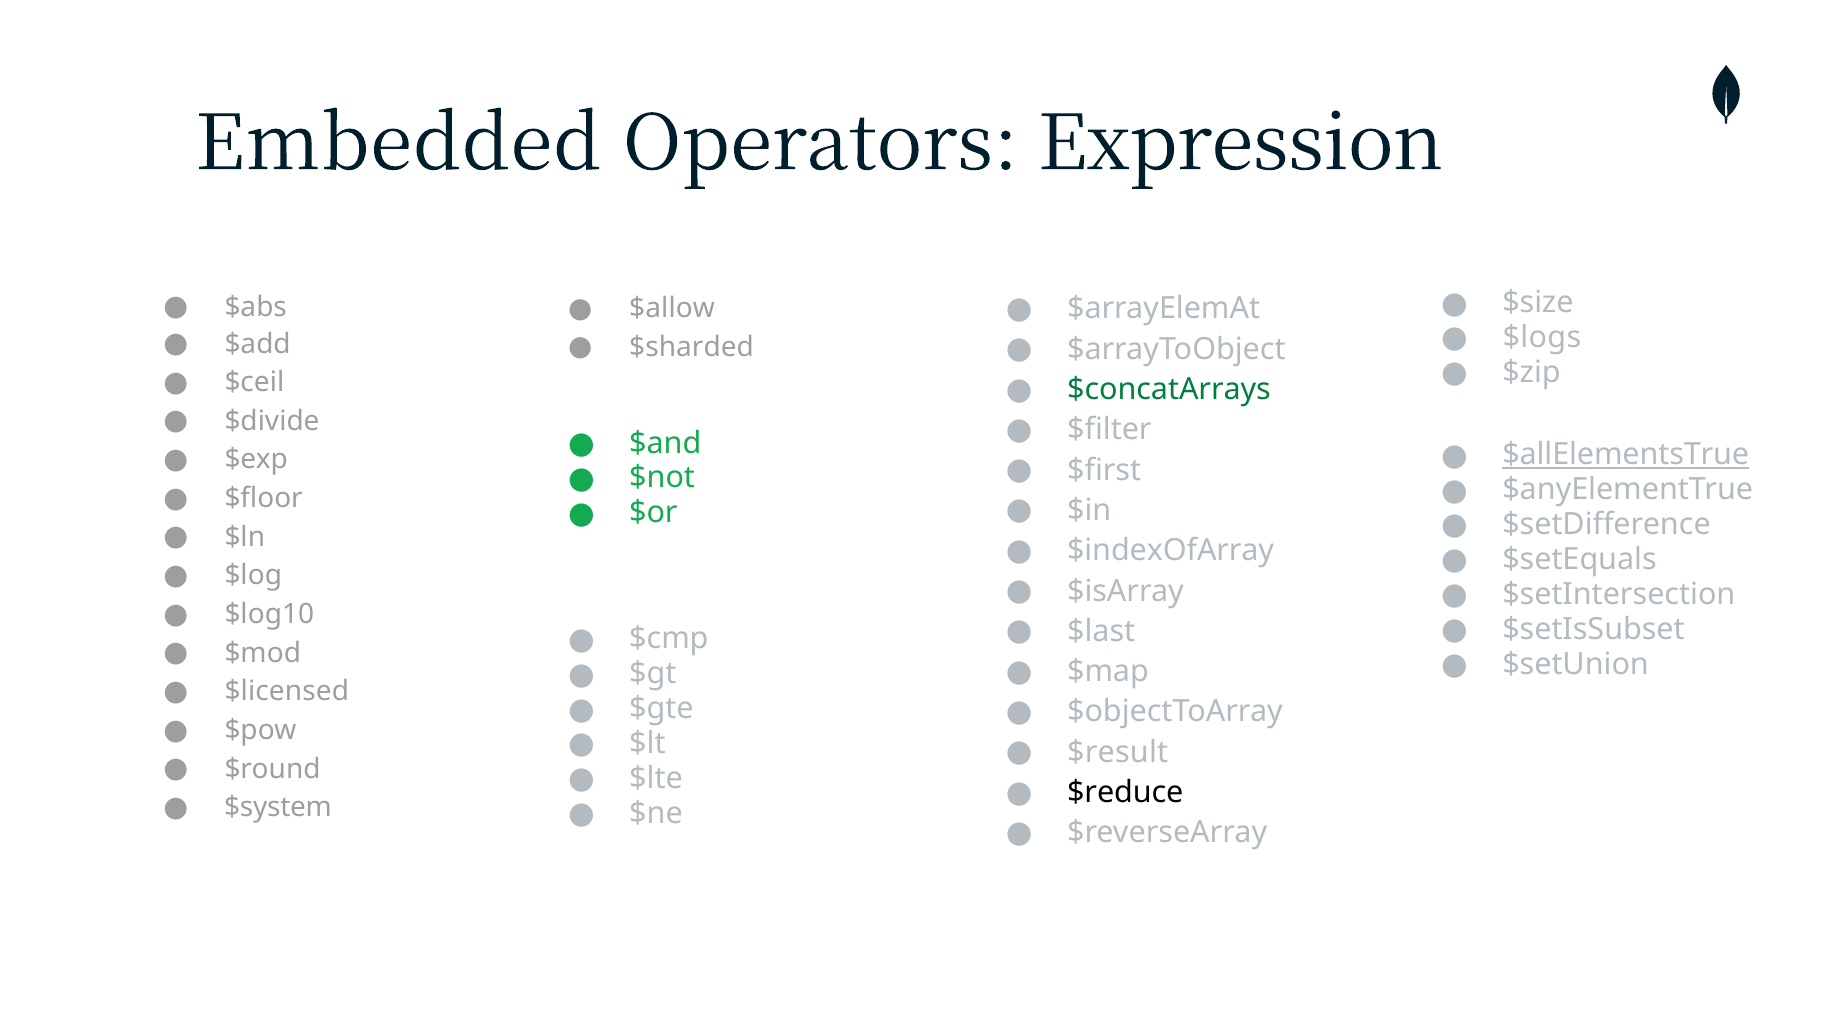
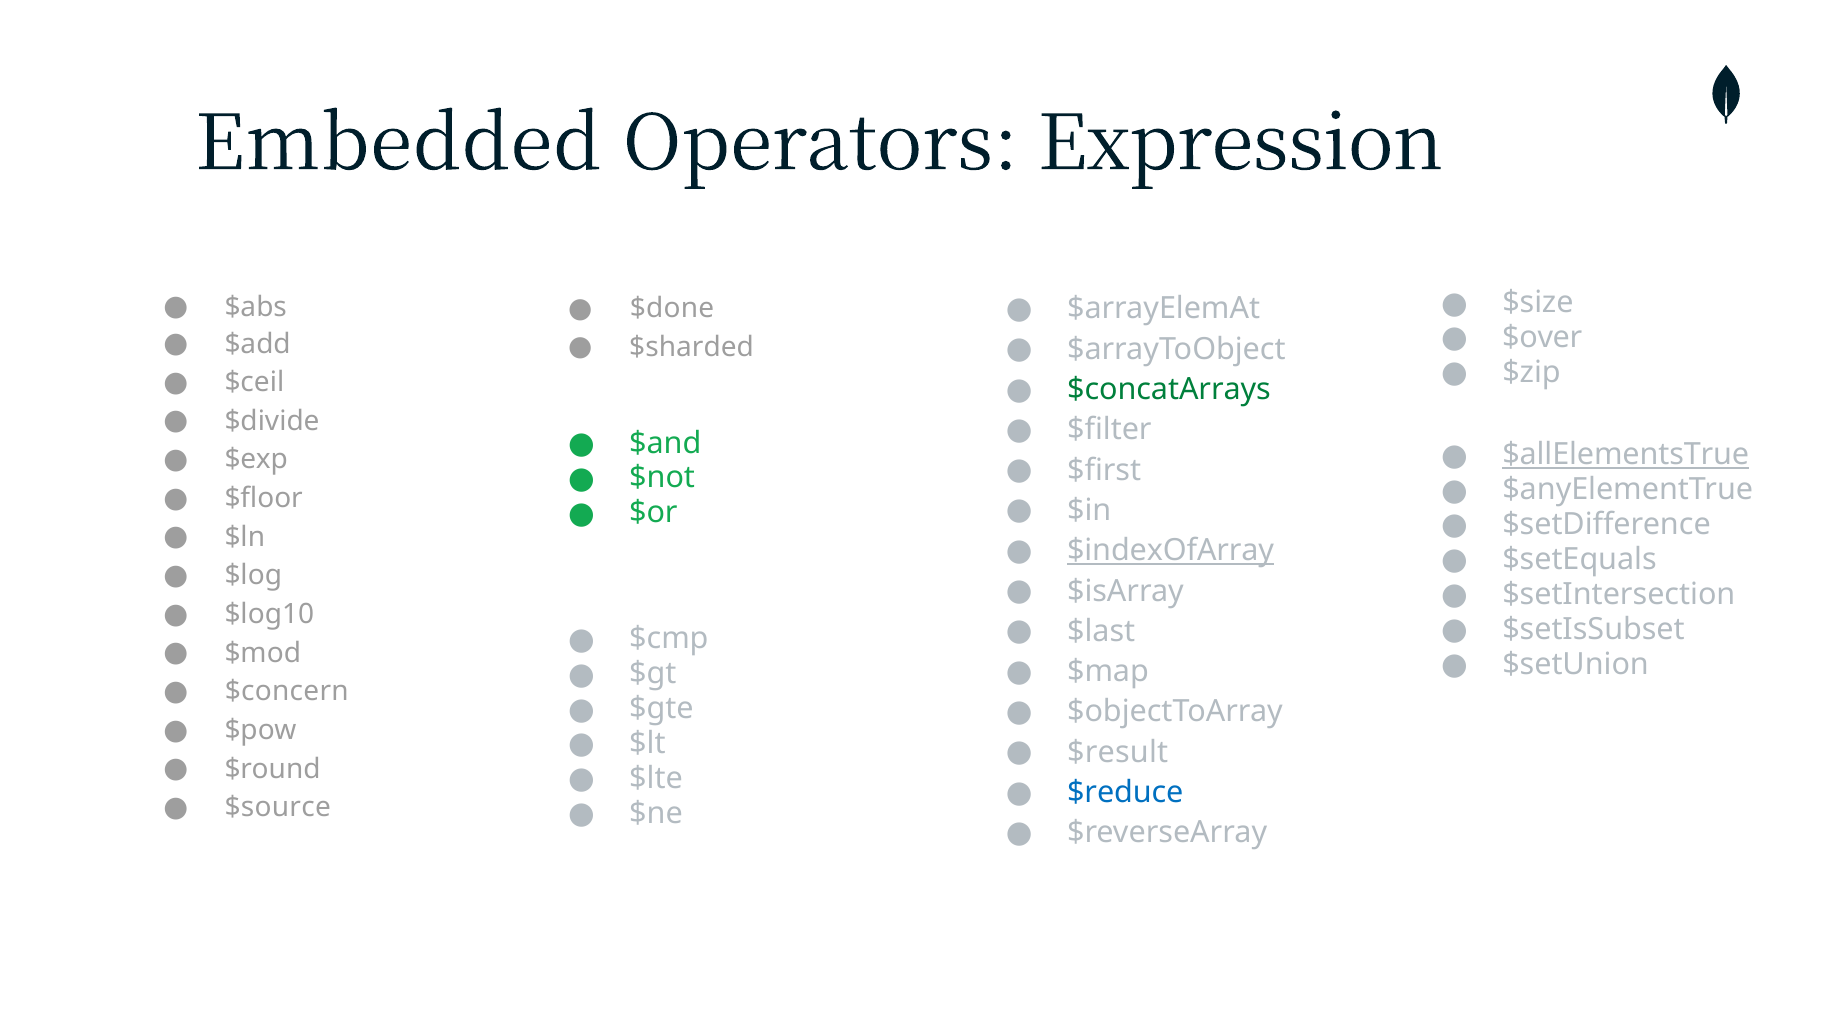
$allow: $allow -> $done (672, 309)
$logs: $logs -> $over (1542, 337)
$indexOfArray underline: none -> present (1171, 551)
$licensed: $licensed -> $concern (287, 692)
$reduce colour: black -> blue (1125, 793)
$system: $system -> $source (278, 808)
